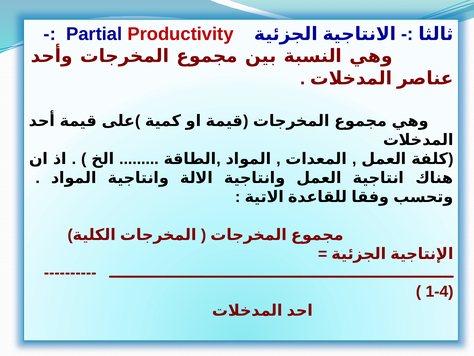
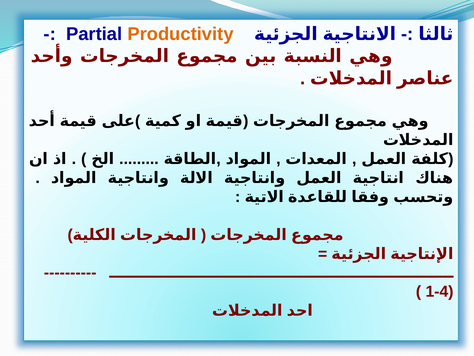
Productivity colour: red -> orange (181, 34)
